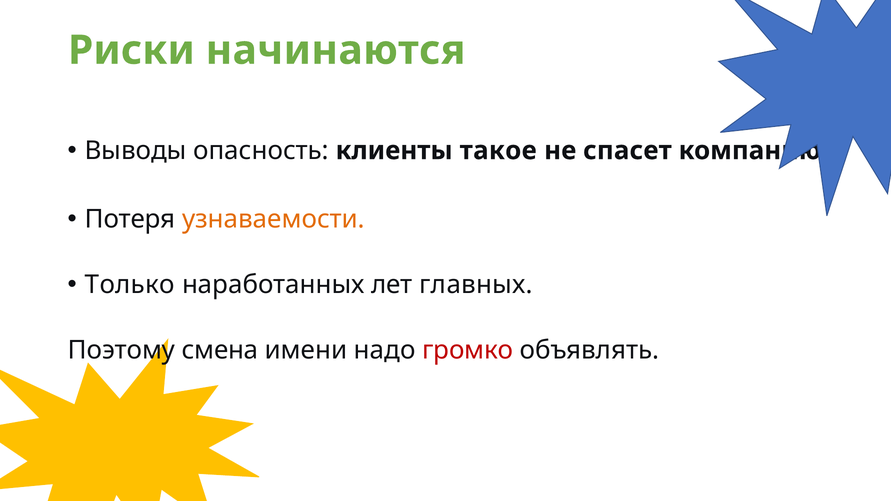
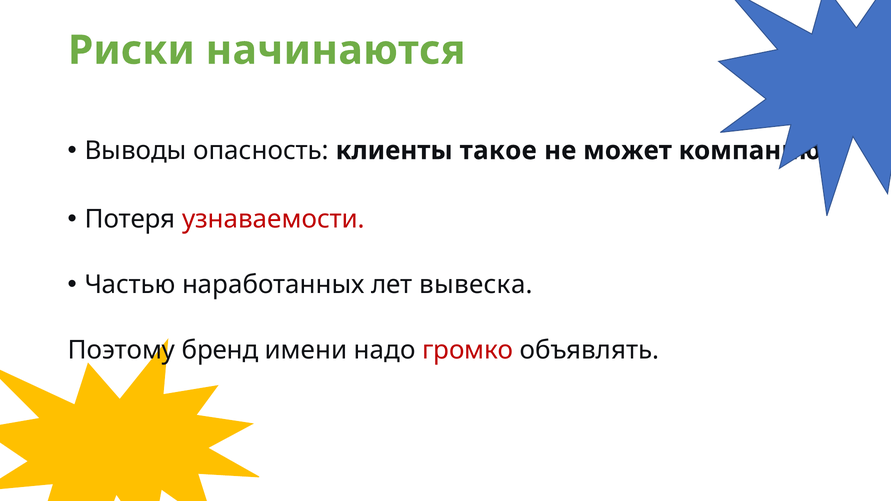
спасет: спасет -> может (627, 151)
узнаваемости colour: orange -> red (273, 219)
Только: Только -> Частью (130, 285)
главных: главных -> вывеска (476, 285)
смена: смена -> бренд (220, 350)
